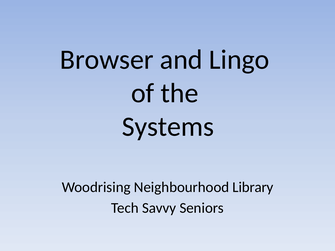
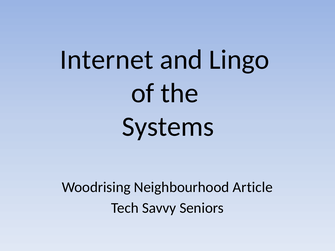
Browser: Browser -> Internet (107, 60)
Library: Library -> Article (253, 187)
